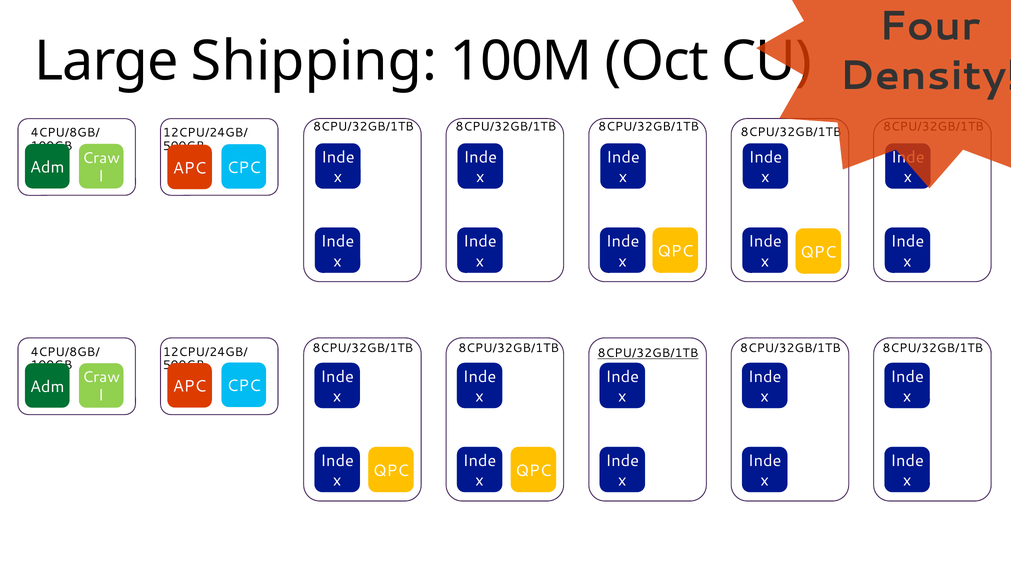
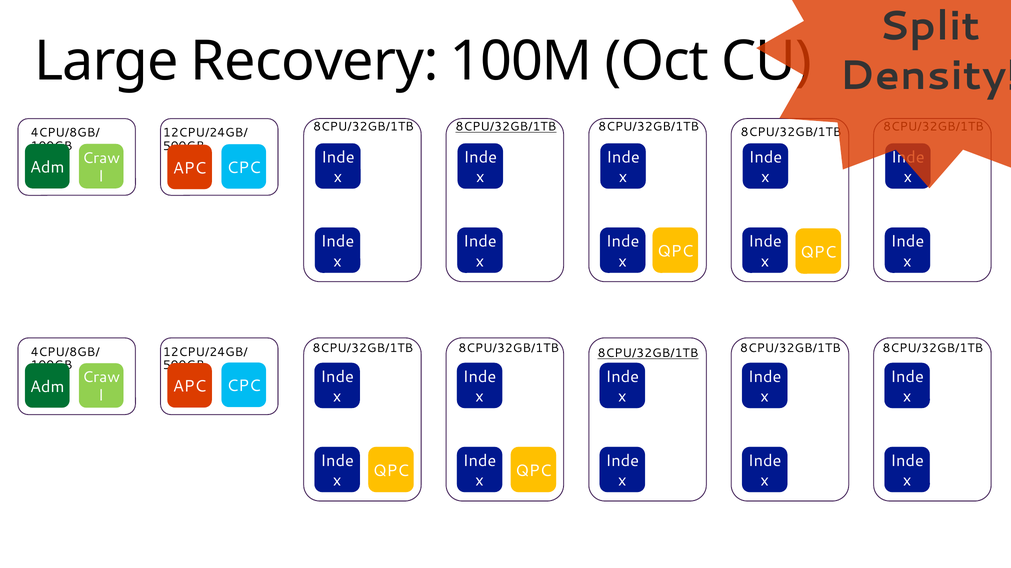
Four: Four -> Split (929, 26)
Shipping: Shipping -> Recovery (314, 61)
8CPU/32GB/1TB underline: none -> present (506, 127)
